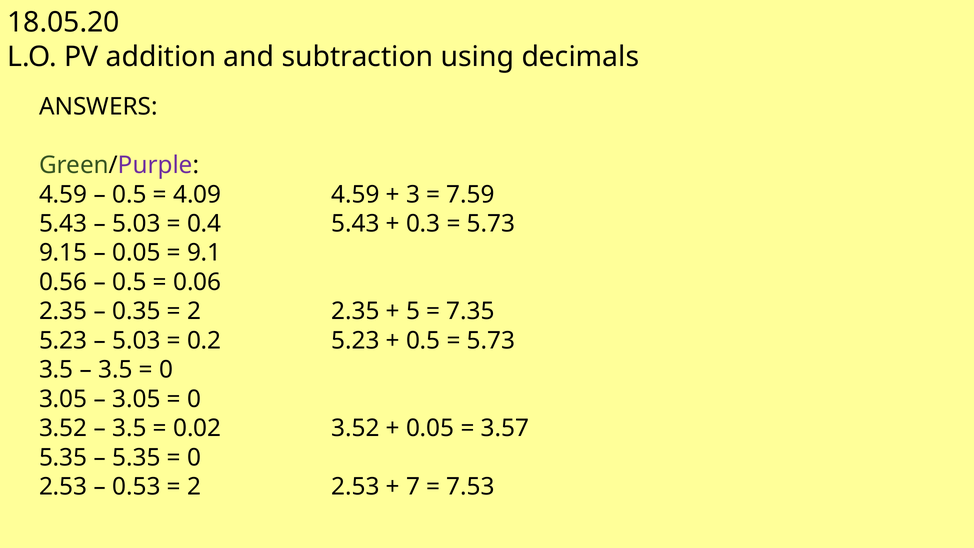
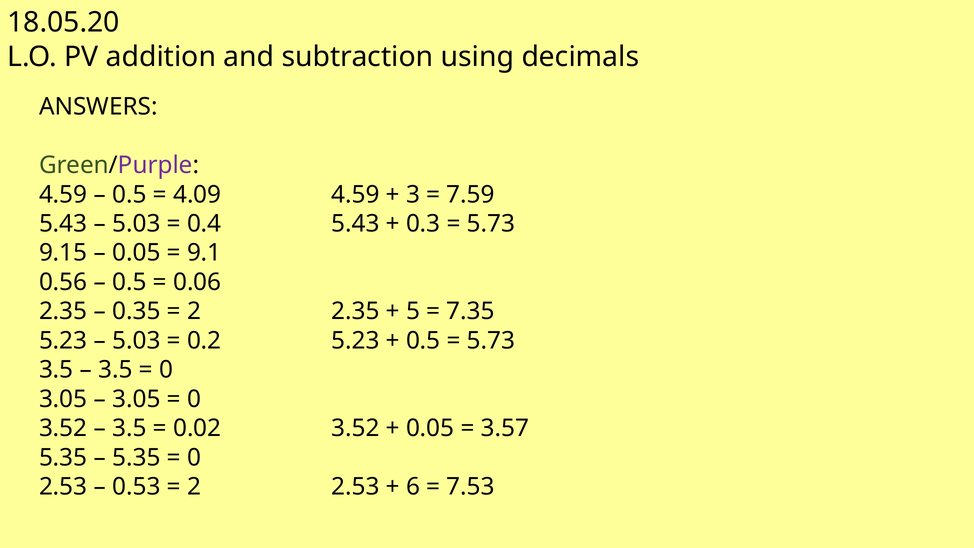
7: 7 -> 6 (413, 487)
